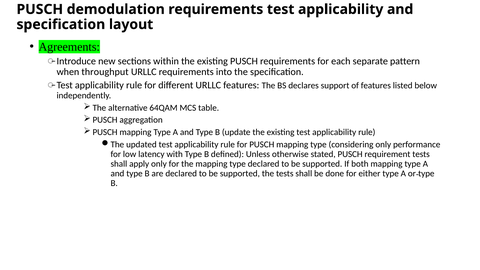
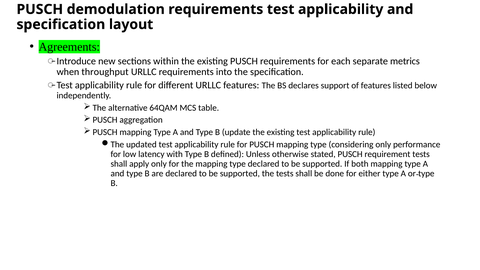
pattern: pattern -> metrics (405, 61)
